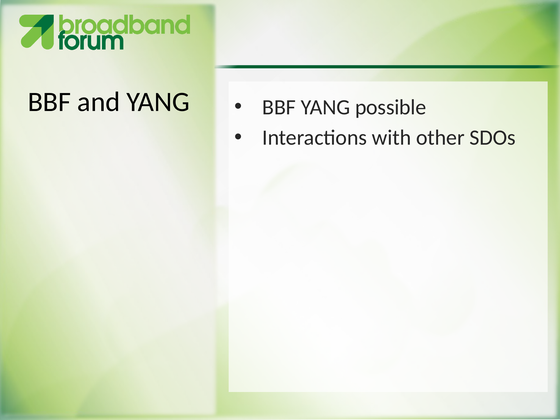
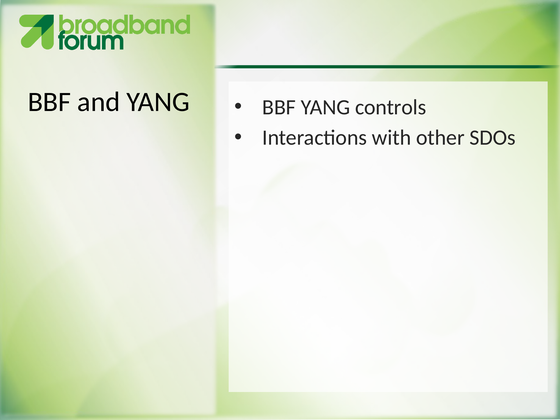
possible: possible -> controls (391, 107)
